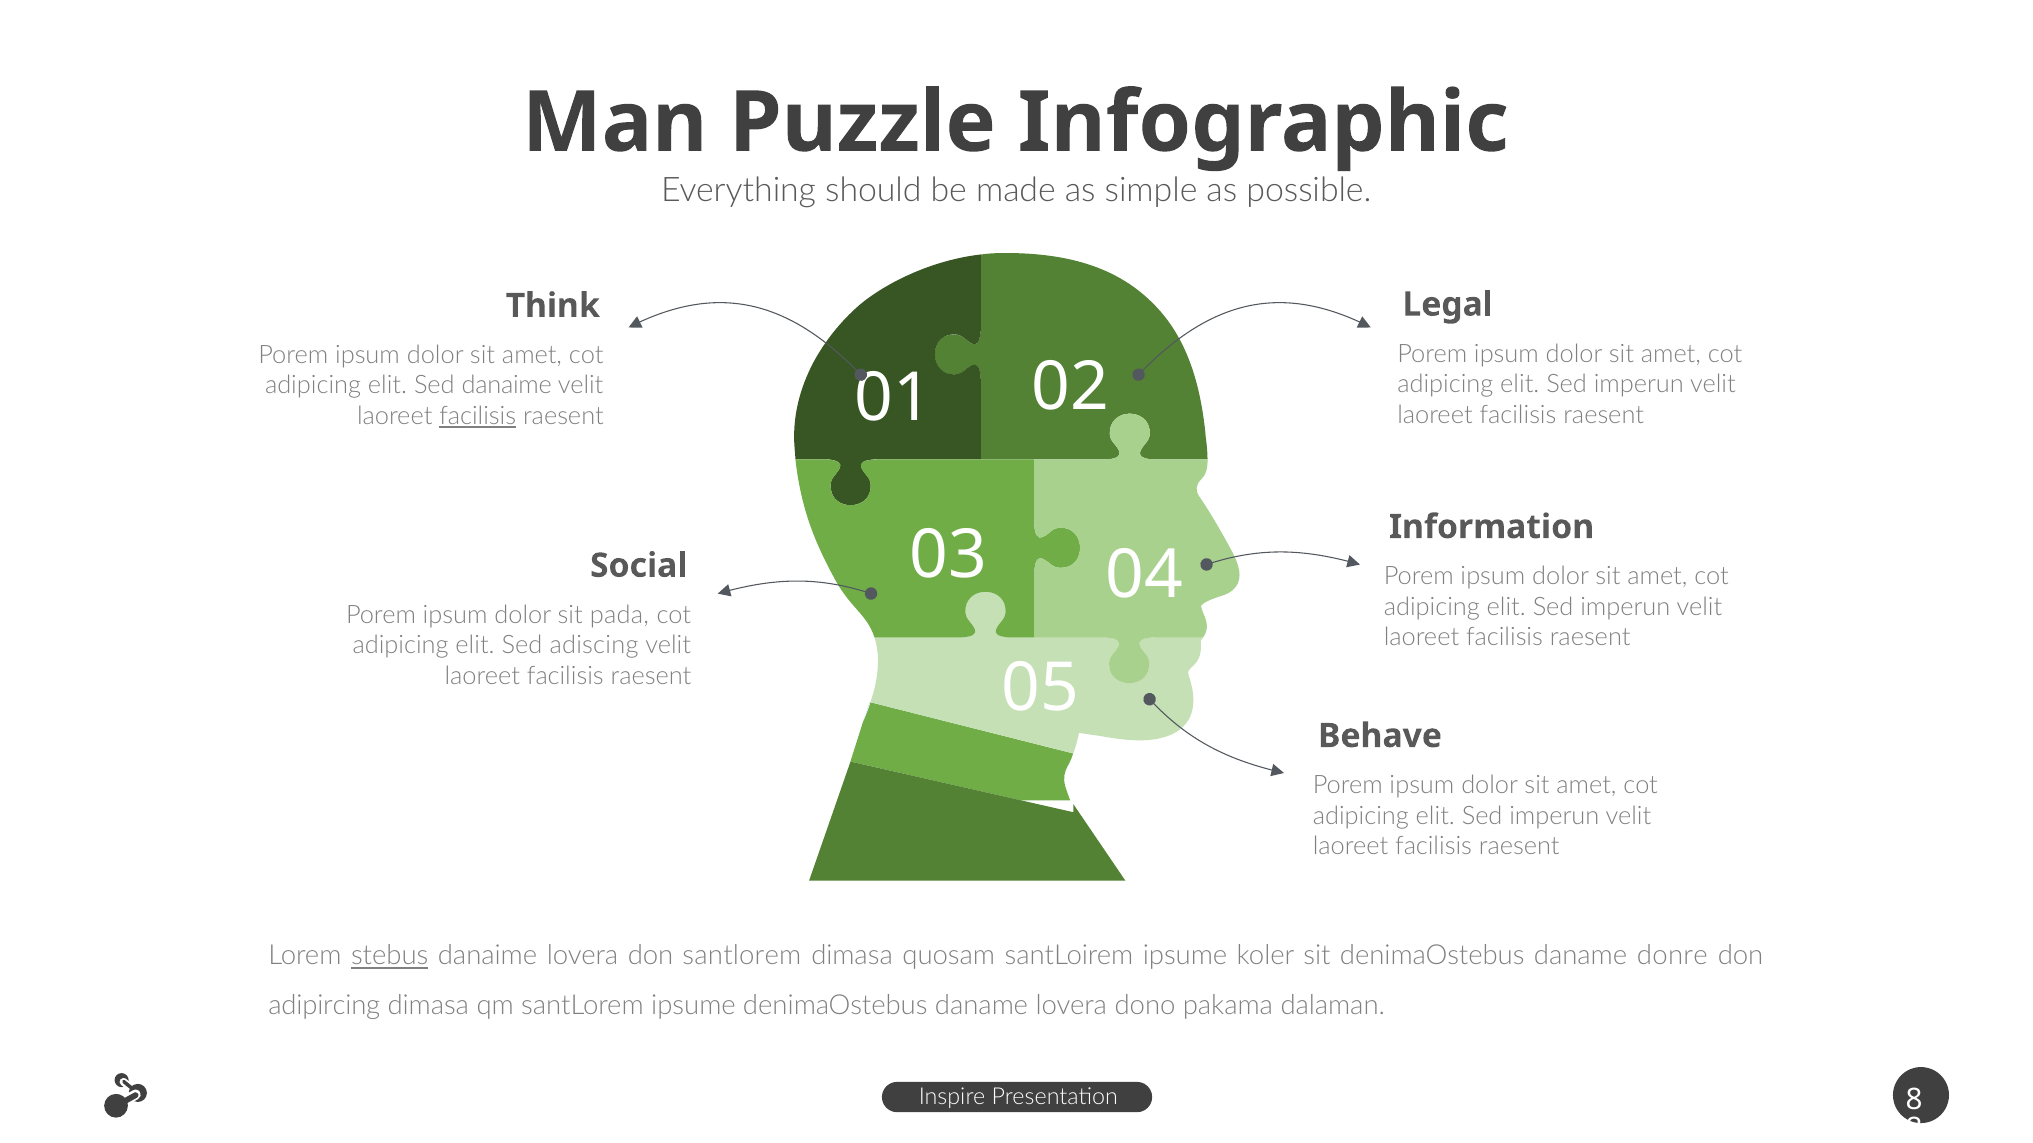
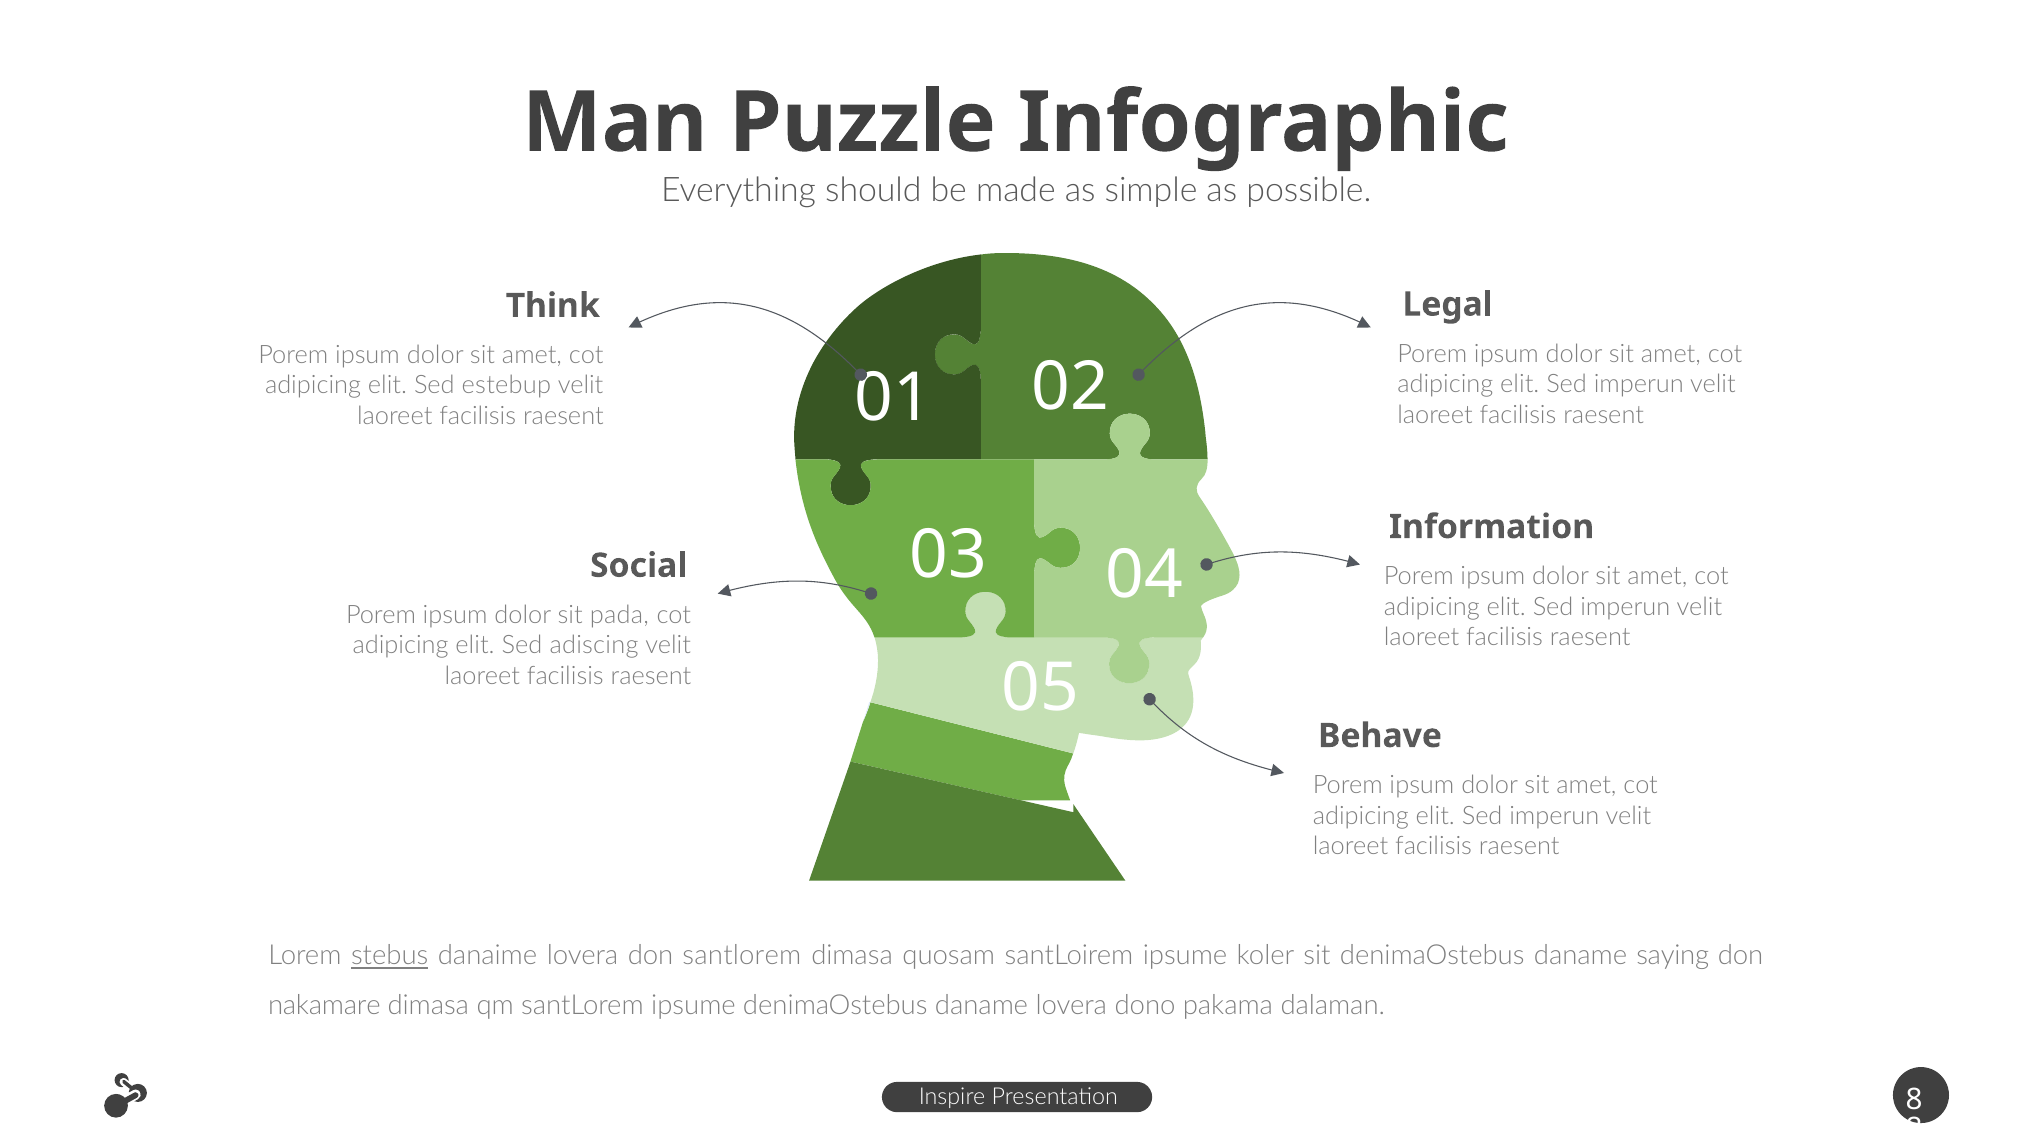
Sed danaime: danaime -> estebup (506, 386)
facilisis underline: present -> none (478, 416)
donre: donre -> saying (1673, 956)
adipircing: adipircing -> nakamare (324, 1006)
